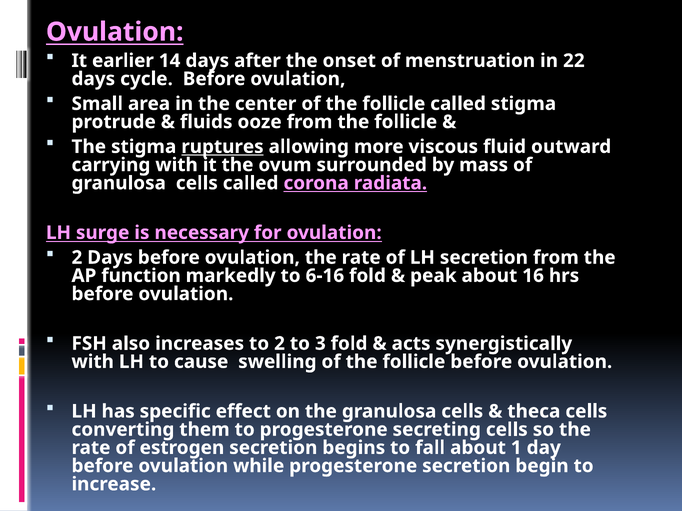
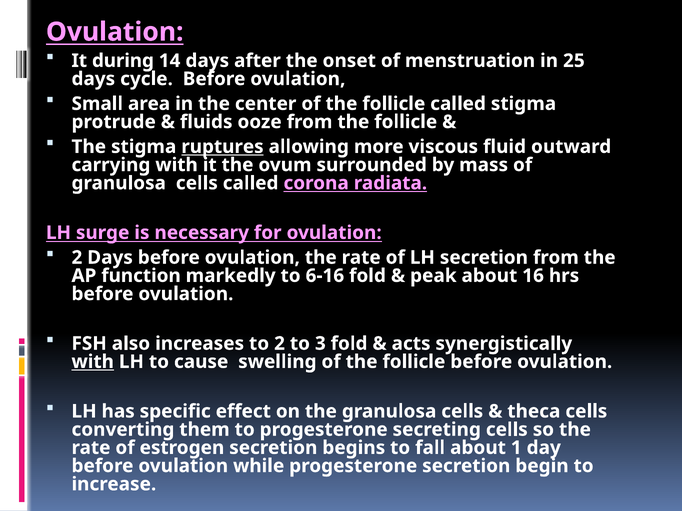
earlier: earlier -> during (123, 61)
22: 22 -> 25 (574, 61)
with underline: none -> present (93, 362)
